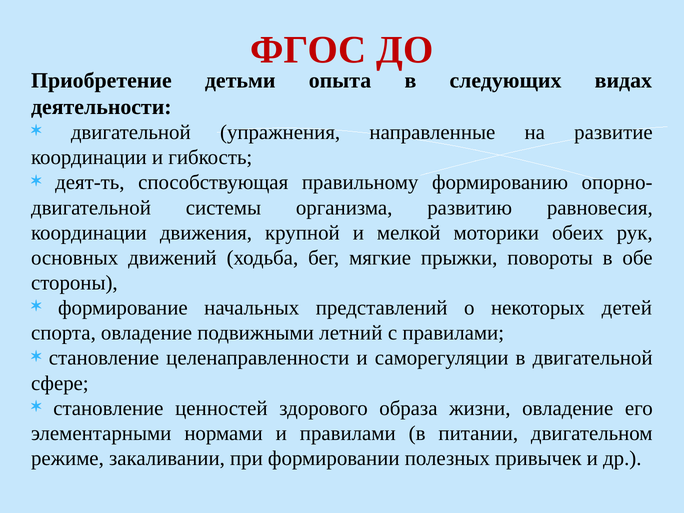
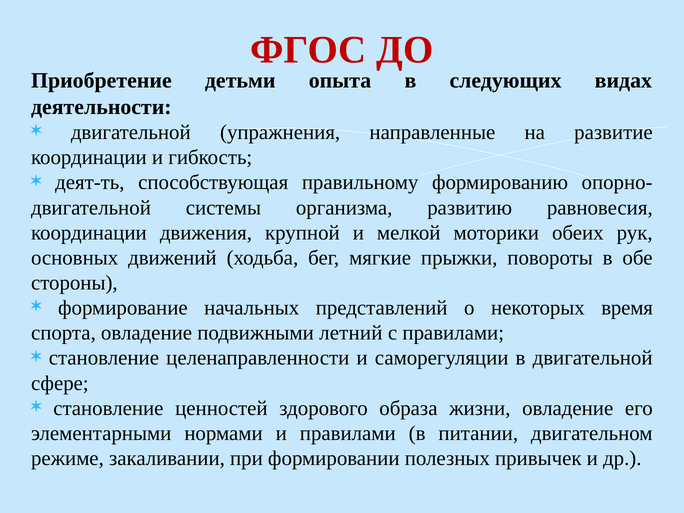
детей: детей -> время (627, 308)
